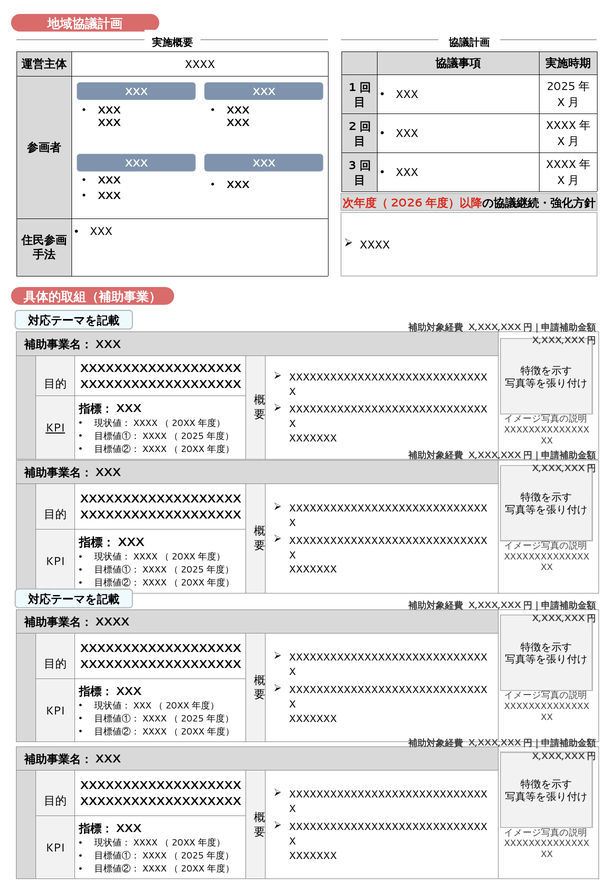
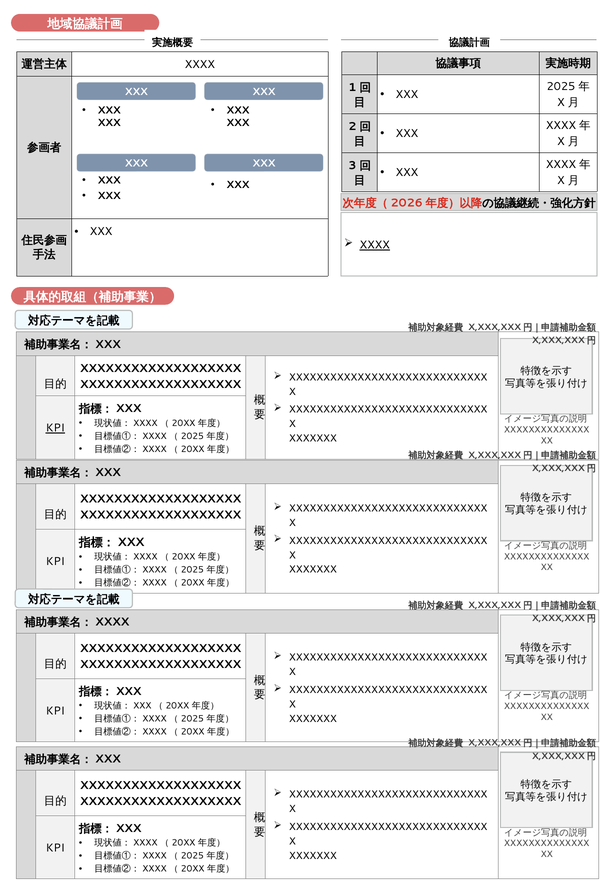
XXXX underline: none -> present (375, 245)
